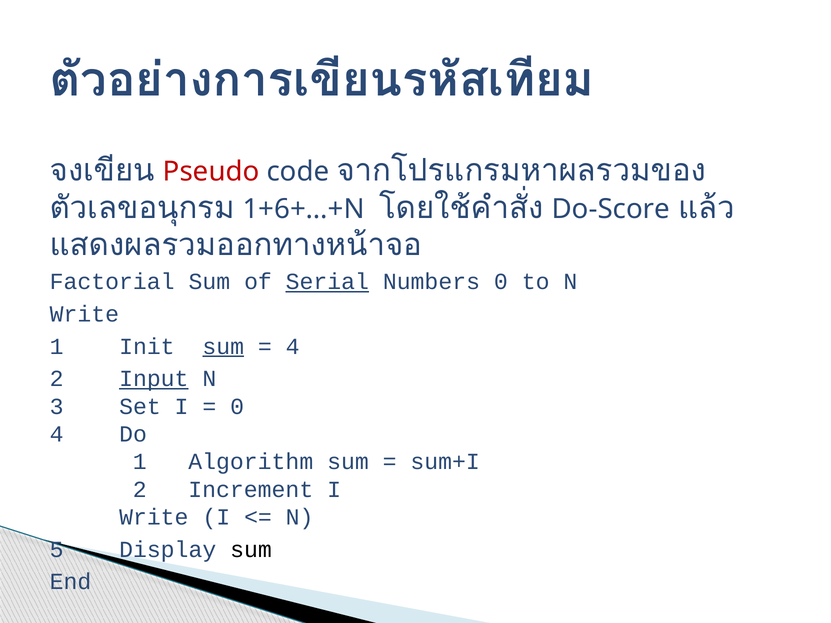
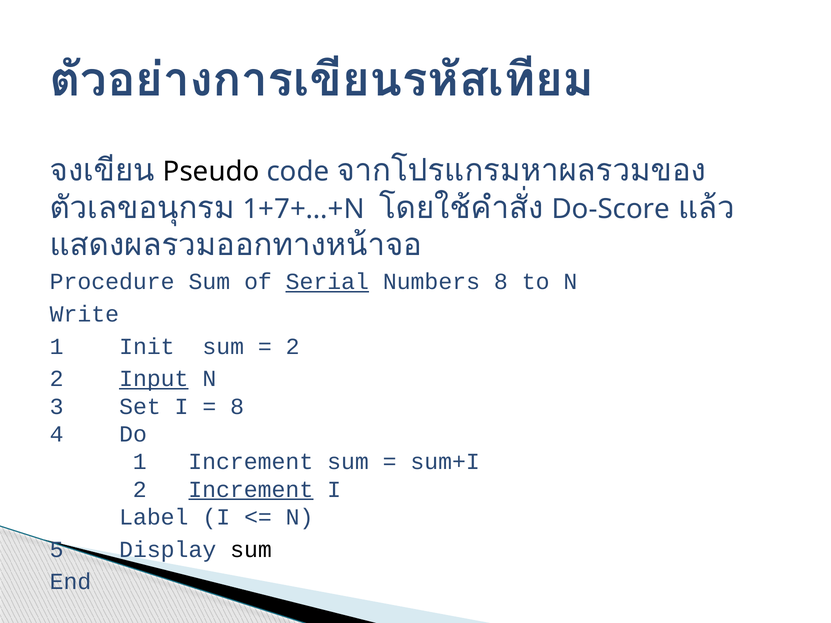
Pseudo colour: red -> black (211, 172)
1+6+…+N: 1+6+…+N -> 1+7+…+N (304, 209)
Factorial: Factorial -> Procedure (112, 282)
Numbers 0: 0 -> 8 (501, 282)
sum underline: present -> none (223, 347)
4: 4 -> 2 (293, 347)
0: 0 -> 8 (237, 407)
1 Algorithm: Algorithm -> Increment (251, 462)
Increment underline: none -> present (251, 490)
Write: Write -> Label (154, 517)
